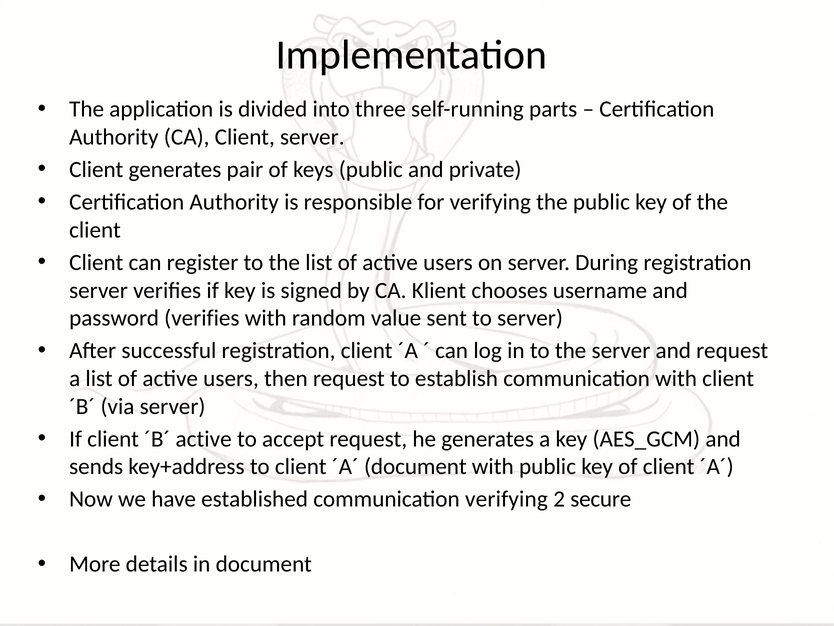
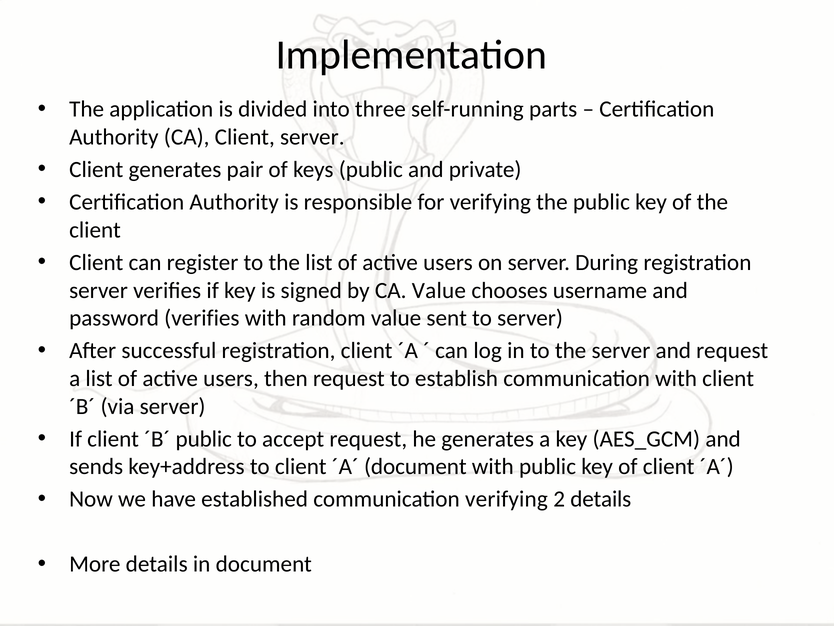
CA Klient: Klient -> Value (439, 290)
´B´ active: active -> public (204, 439)
2 secure: secure -> details (601, 499)
